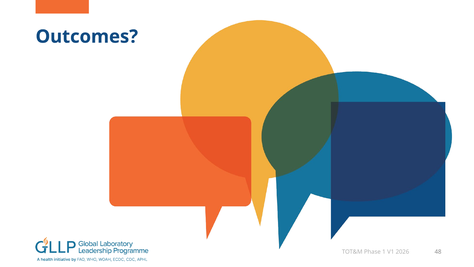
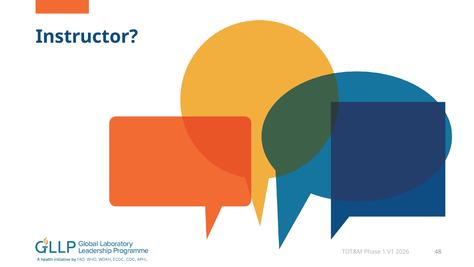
Outcomes: Outcomes -> Instructor (87, 37)
